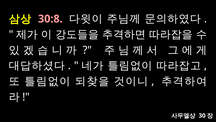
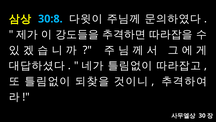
30:8 colour: pink -> light blue (50, 19)
